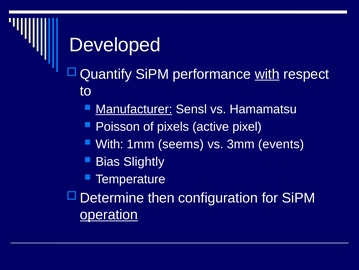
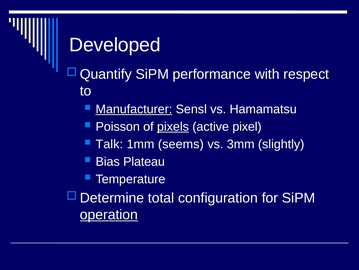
with underline: present -> none (267, 74)
pixels underline: none -> present (173, 126)
With: With -> Talk (109, 144)
events: events -> slightly (281, 144)
Slightly: Slightly -> Plateau (144, 161)
then: then -> total (161, 198)
